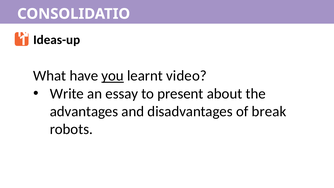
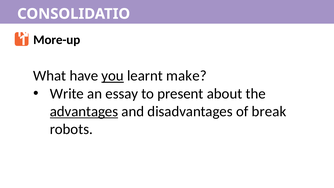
Ideas-up: Ideas-up -> More-up (57, 40)
video: video -> make (187, 76)
advantages underline: none -> present (84, 111)
